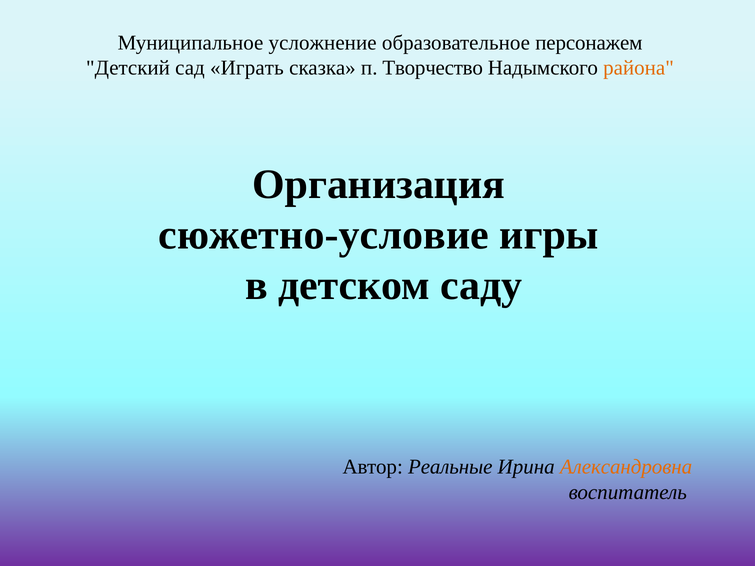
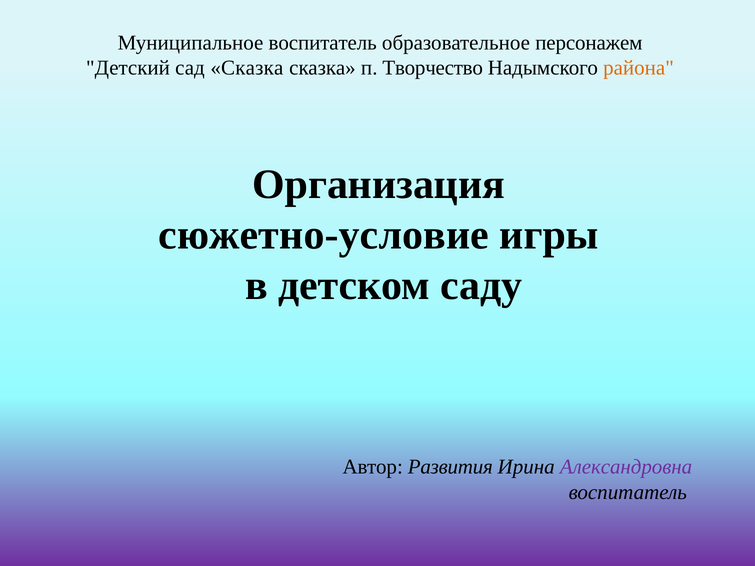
Муниципальное усложнение: усложнение -> воспитатель (323, 43)
сад Играть: Играть -> Сказка (247, 68)
Реальные: Реальные -> Развития (450, 467)
Александровна colour: orange -> purple (626, 467)
